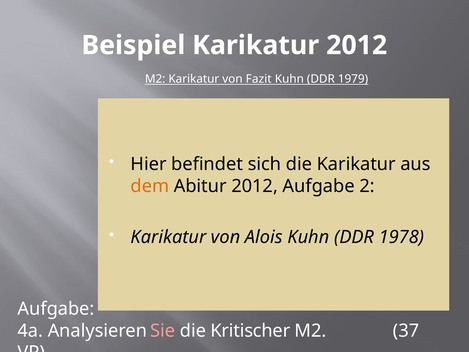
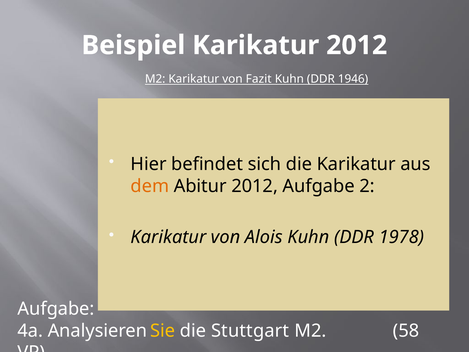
1979: 1979 -> 1946 (353, 79)
Sie colour: pink -> yellow (163, 330)
Kritischer: Kritischer -> Stuttgart (250, 330)
37: 37 -> 58 (406, 330)
